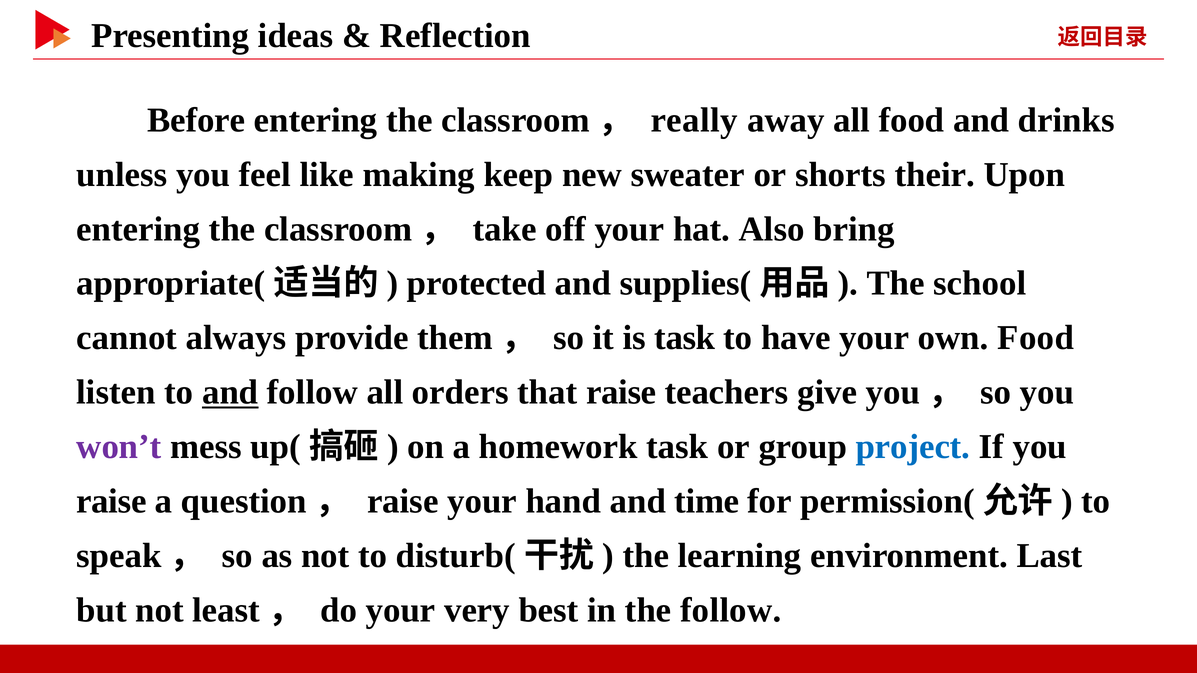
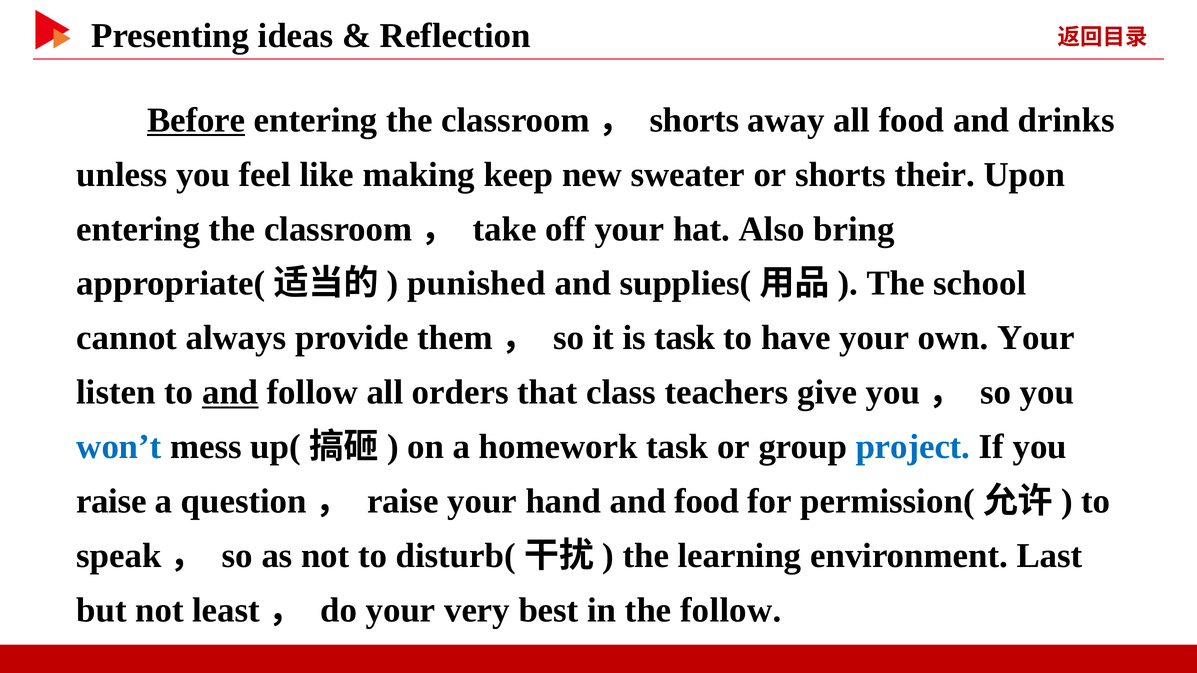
Before underline: none -> present (196, 120)
really: really -> shorts (694, 120)
protected: protected -> punished (476, 284)
own Food: Food -> Your (1036, 338)
that raise: raise -> class (621, 393)
won’t colour: purple -> blue (119, 447)
and time: time -> food (707, 501)
